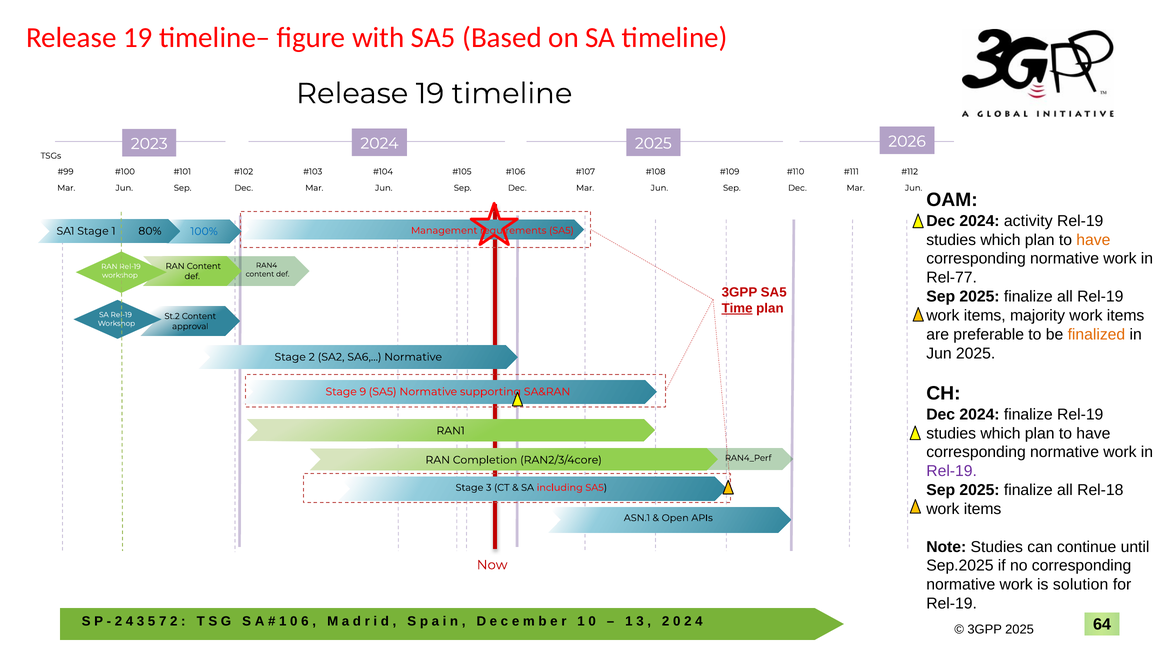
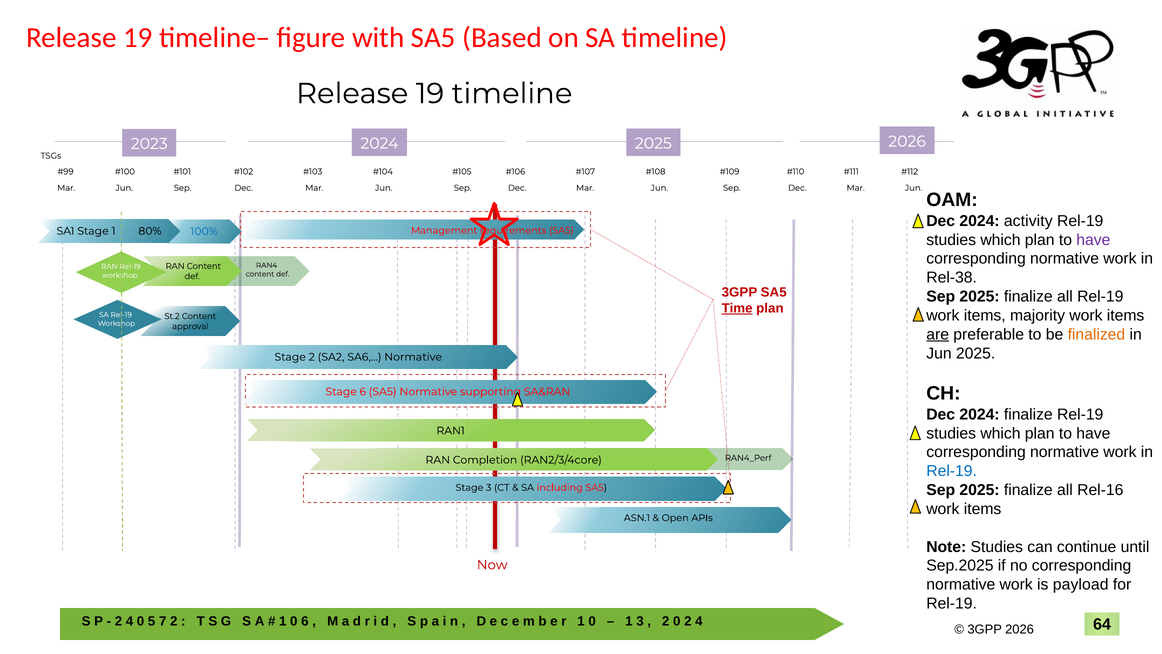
have colour: orange -> purple (1093, 240)
Rel-77: Rel-77 -> Rel-38 (952, 277)
are underline: none -> present (938, 334)
Stage 9: 9 -> 6 (363, 391)
Rel-19 colour: purple -> blue (952, 471)
Rel-18: Rel-18 -> Rel-16 (1100, 490)
solution: solution -> payload (1081, 584)
3: 3 -> 0 (141, 621)
3GPP 2025: 2025 -> 2026 (1020, 629)
